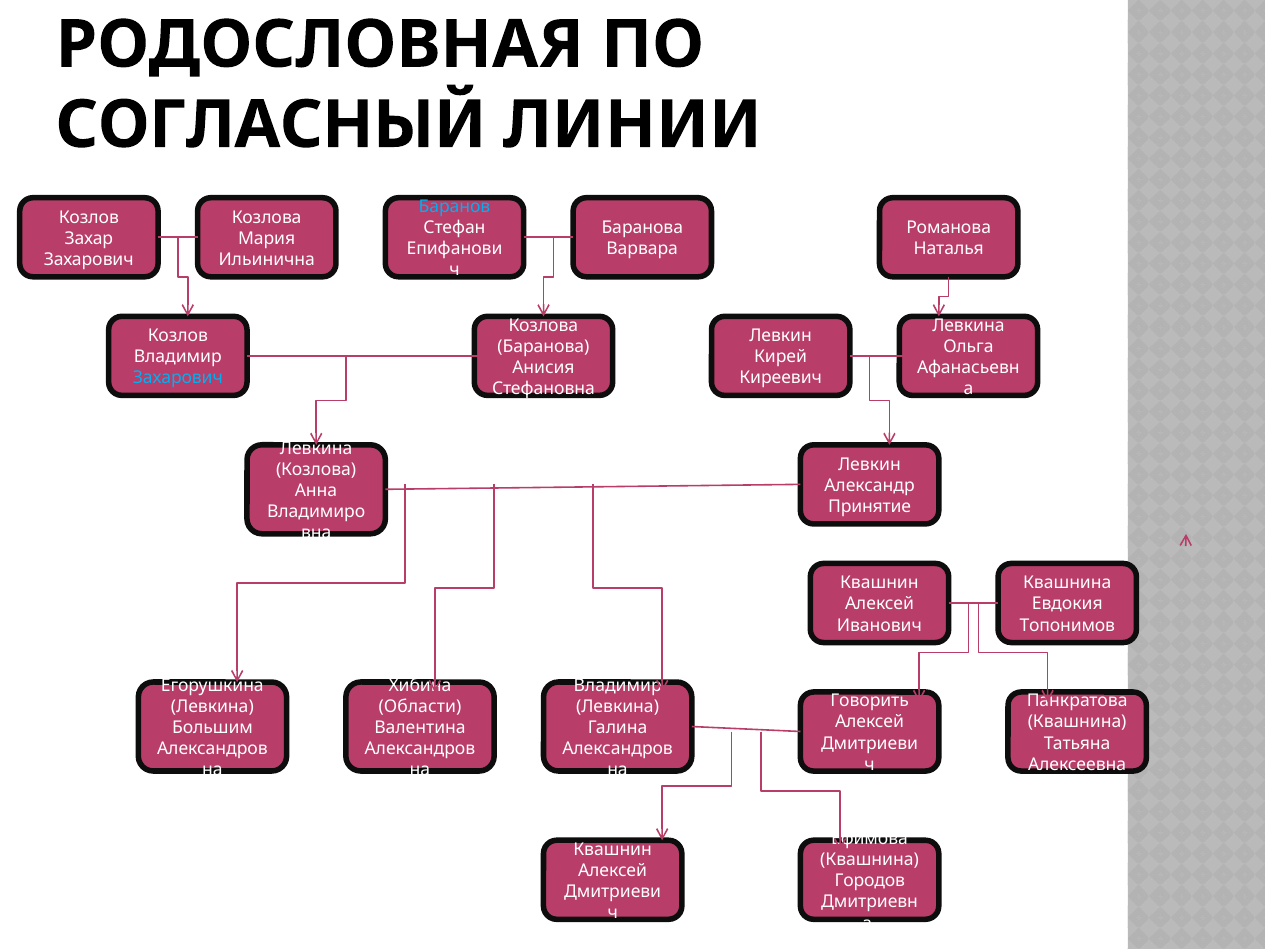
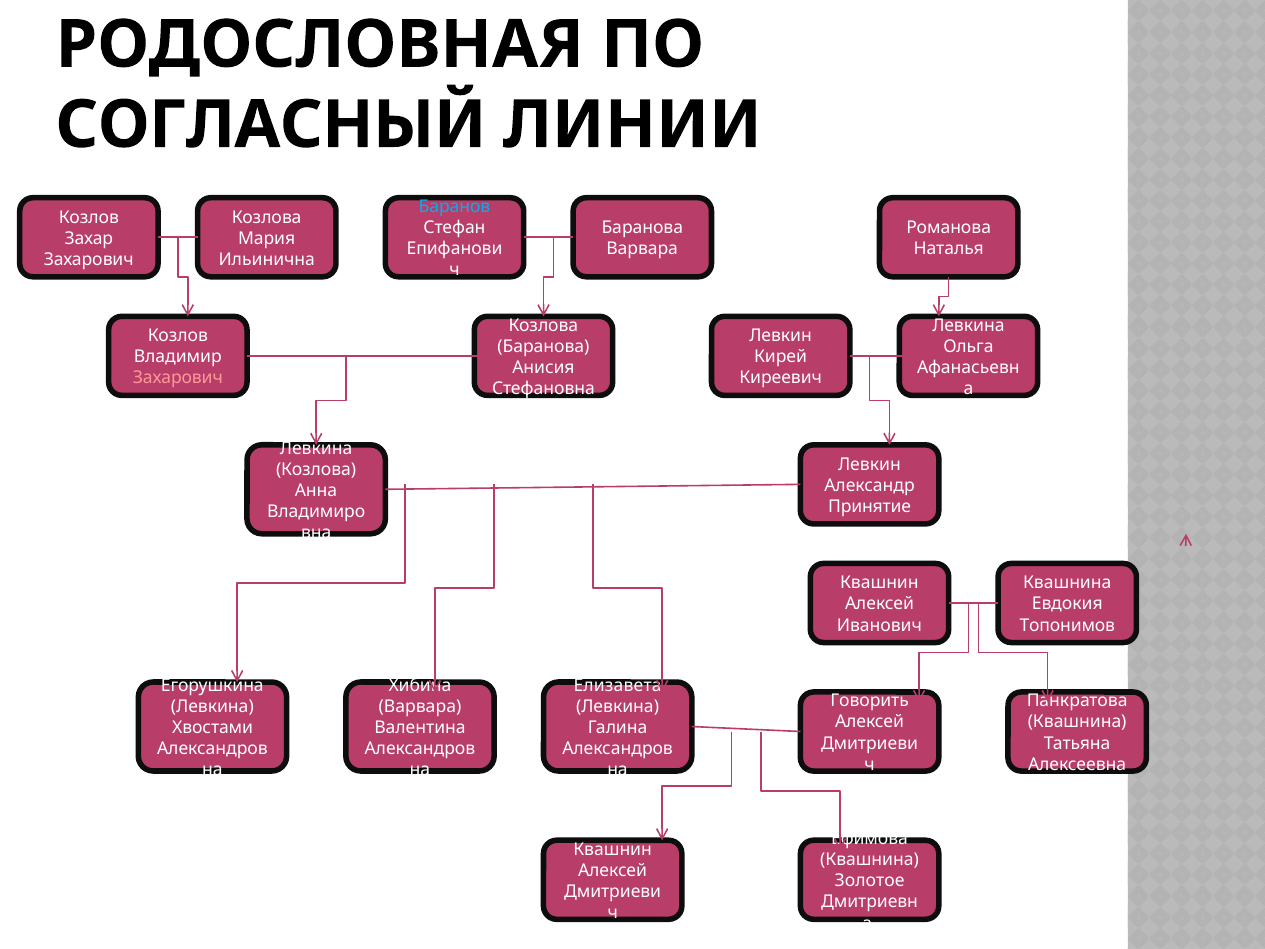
Захарович colour: light blue -> pink (178, 378)
Владимир: Владимир -> Елизавета (618, 685)
Области: Области -> Варвара (420, 706)
Большим: Большим -> Хвостами (213, 727)
Городов: Городов -> Золотое (870, 881)
